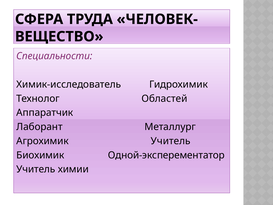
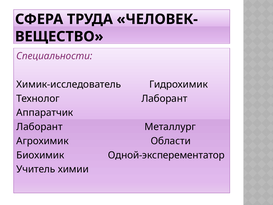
Технолог Областей: Областей -> Лаборант (164, 98)
Агрохимик Учитель: Учитель -> Области (171, 141)
